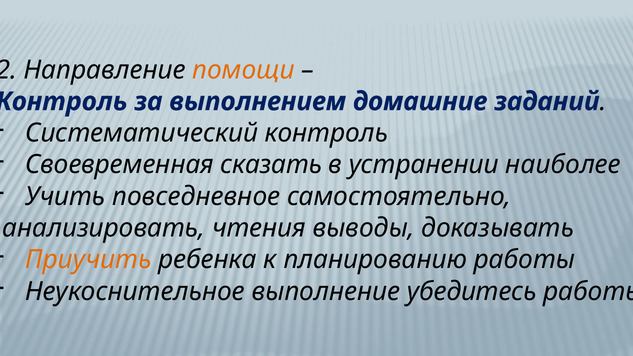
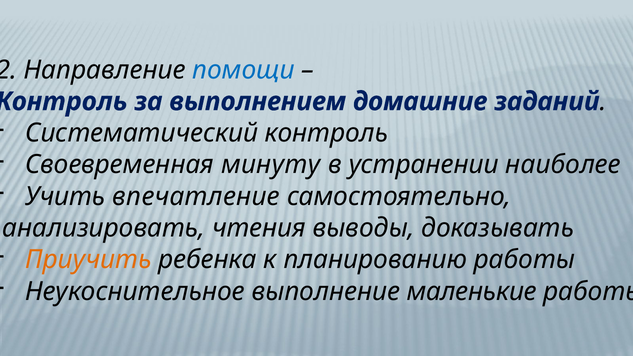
помощи colour: orange -> blue (244, 70)
сказать: сказать -> минуту (271, 165)
повседневное: повседневное -> впечатление (196, 196)
убедитесь: убедитесь -> маленькие (472, 291)
